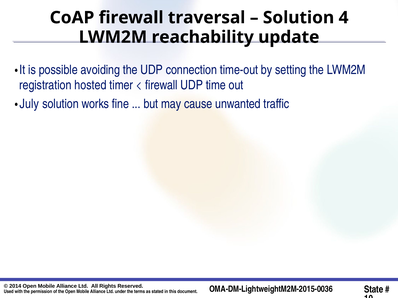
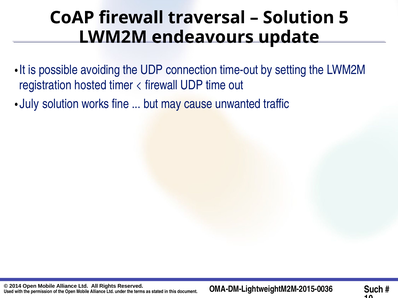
4: 4 -> 5 (344, 18)
reachability: reachability -> endeavours (203, 37)
State: State -> Such (374, 290)
